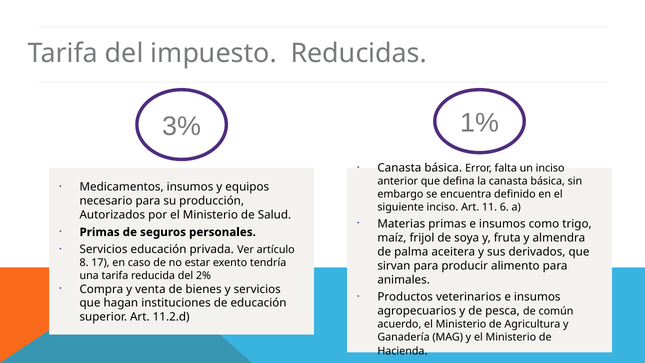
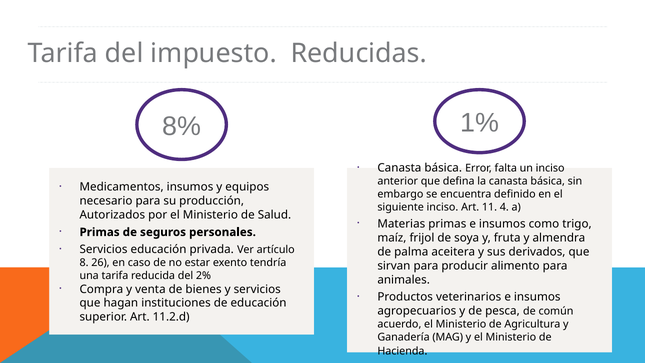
3%: 3% -> 8% (182, 126)
6: 6 -> 4 (504, 207)
17: 17 -> 26 (100, 263)
